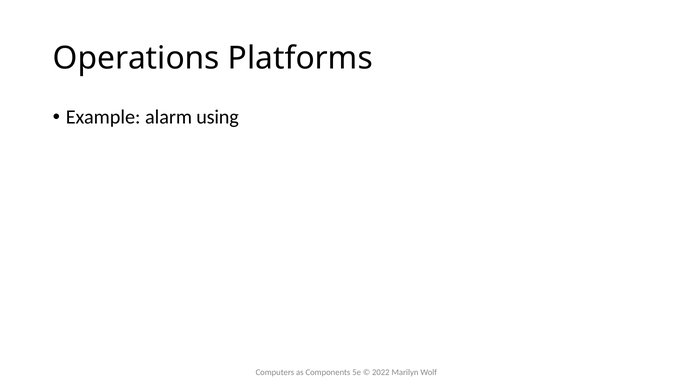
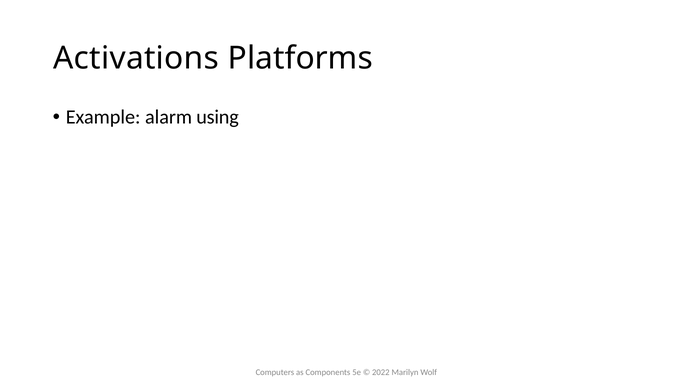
Operations: Operations -> Activations (136, 58)
